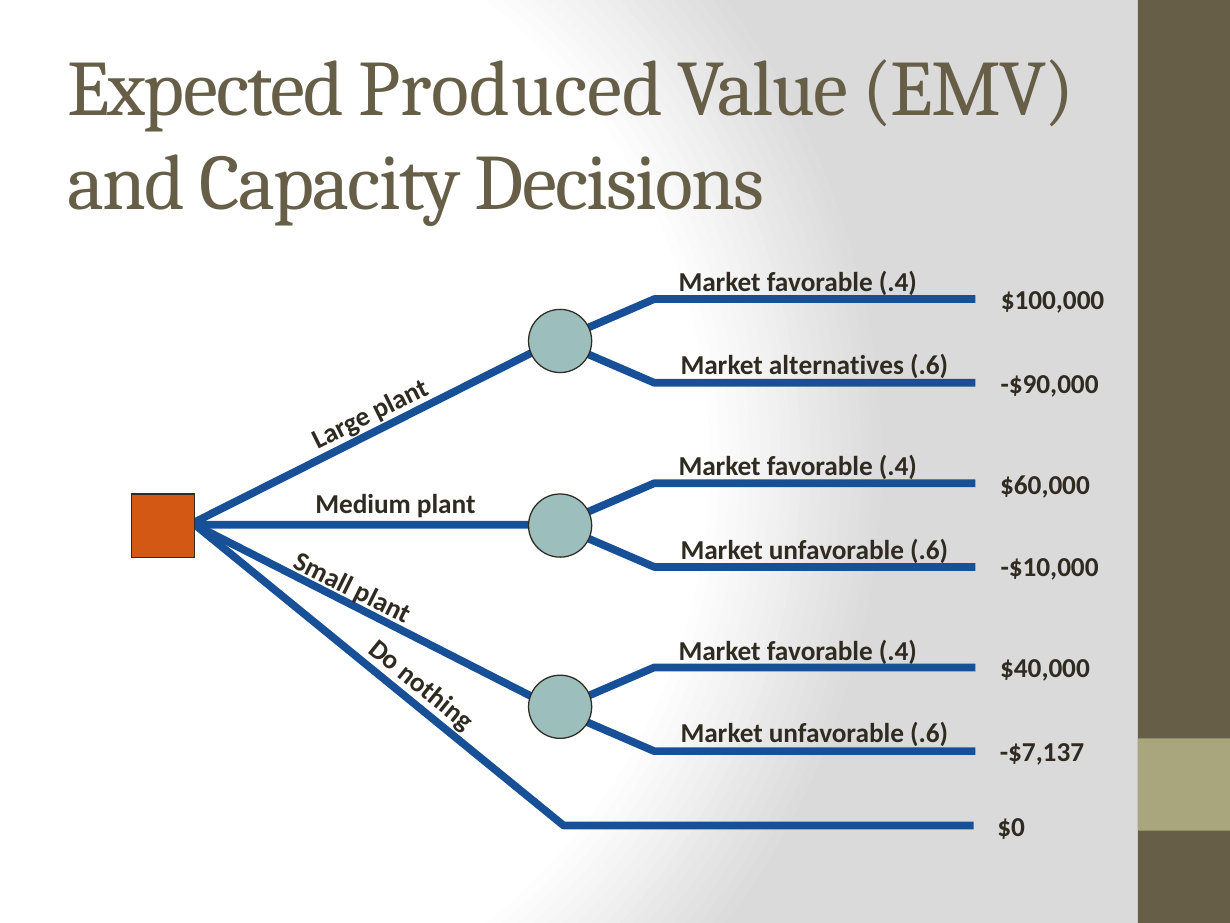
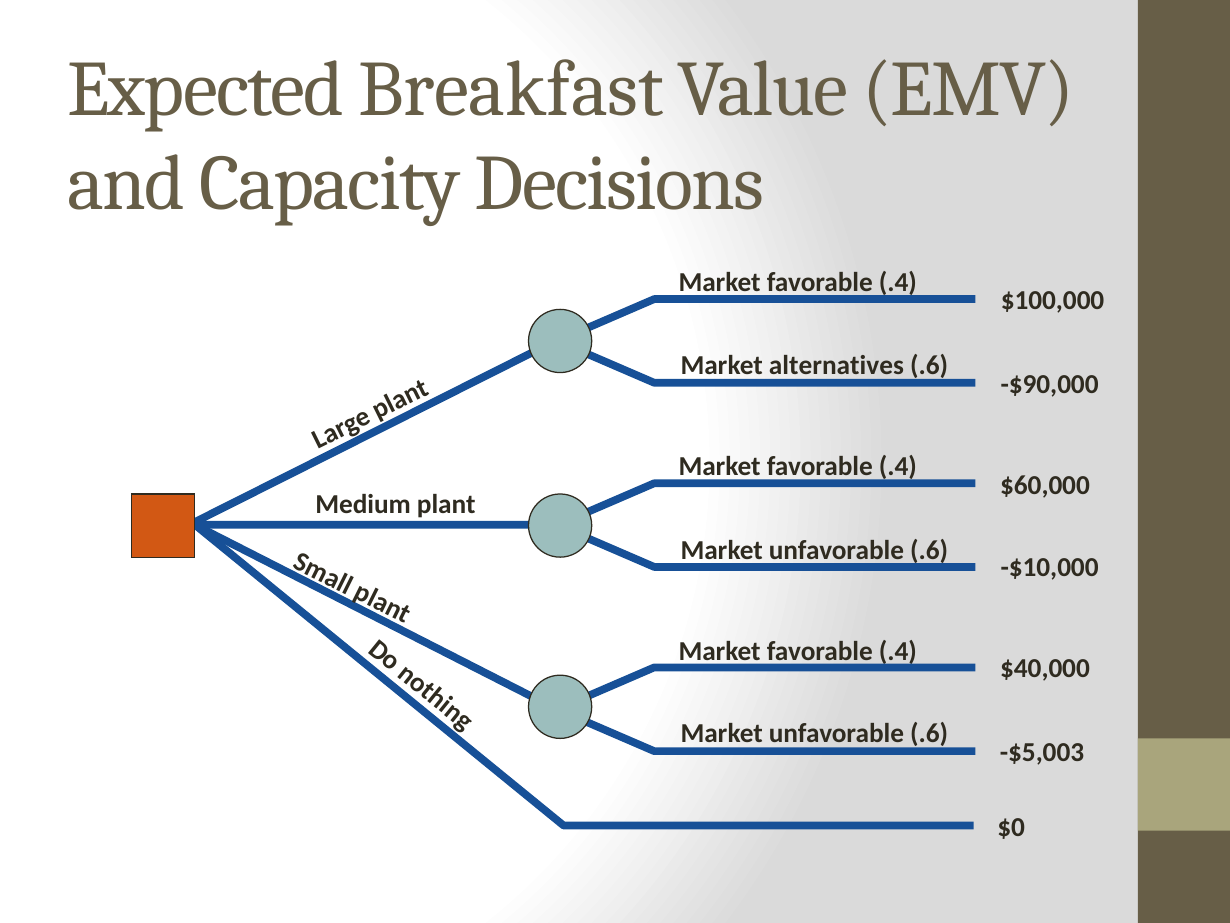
Produced: Produced -> Breakfast (511, 90)
-$7,137: -$7,137 -> -$5,003 (1042, 752)
